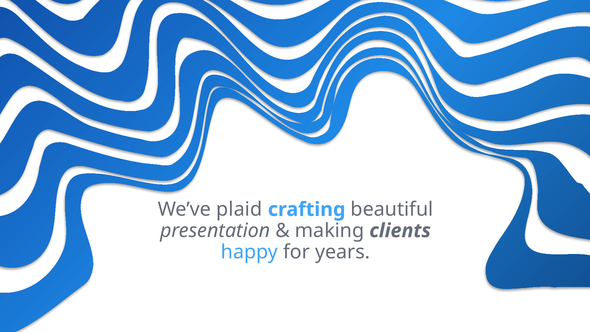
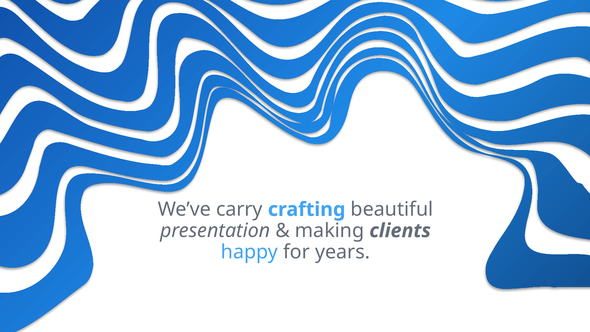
plaid: plaid -> carry (239, 209)
